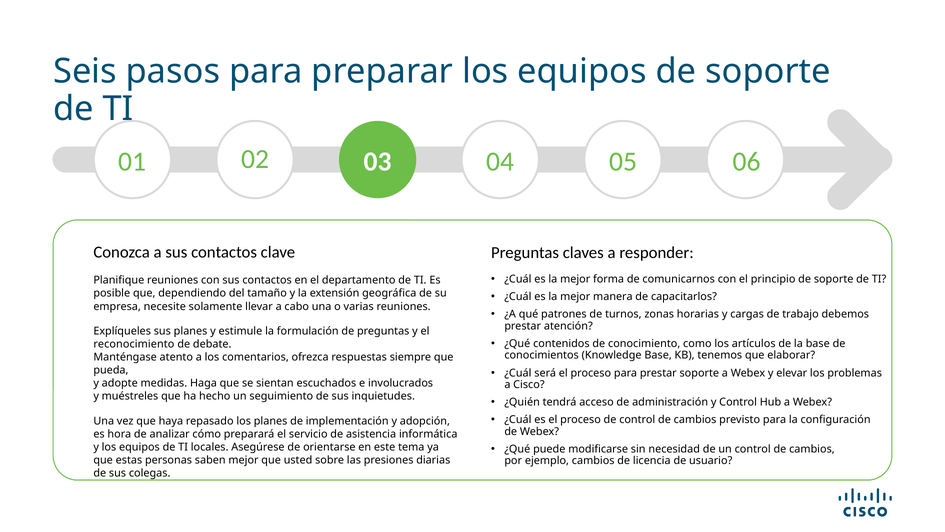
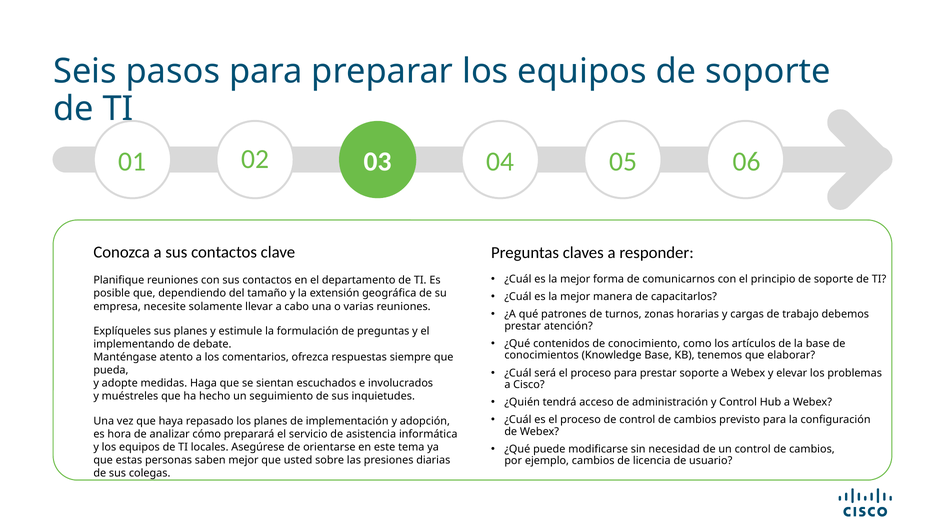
reconocimiento: reconocimiento -> implementando (134, 344)
